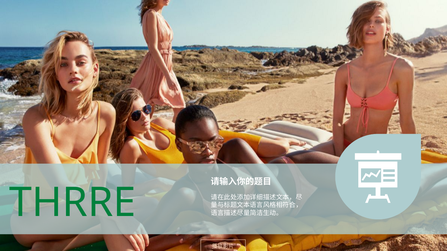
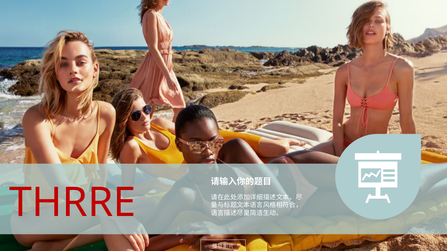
THRRE colour: green -> red (73, 203)
